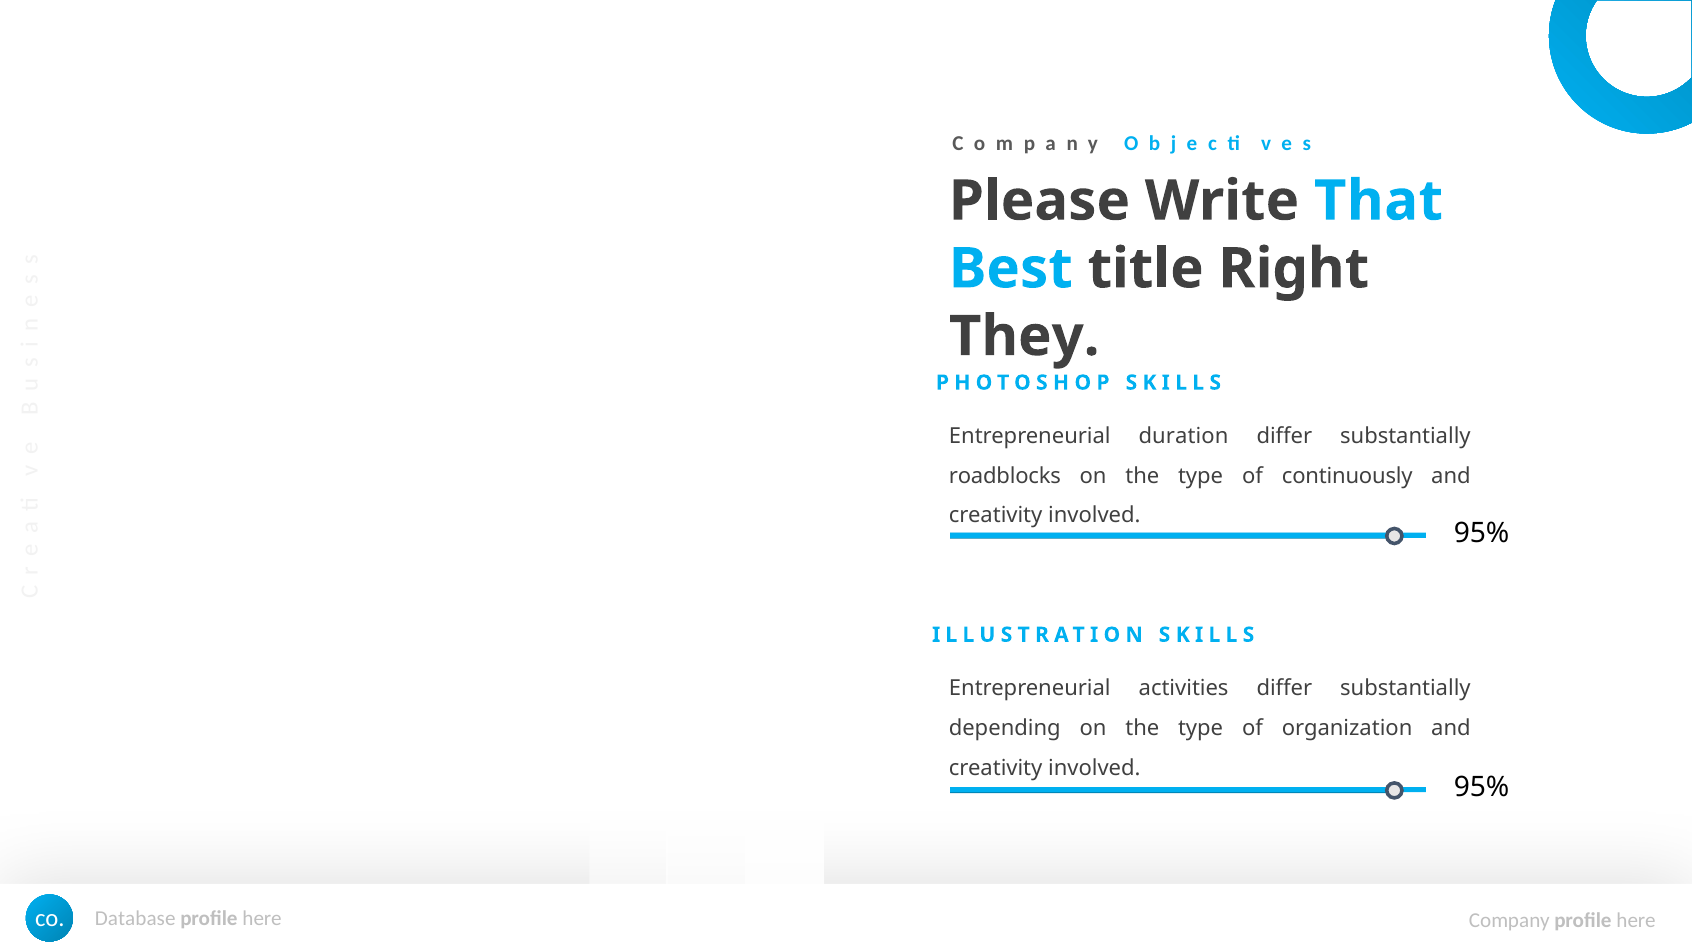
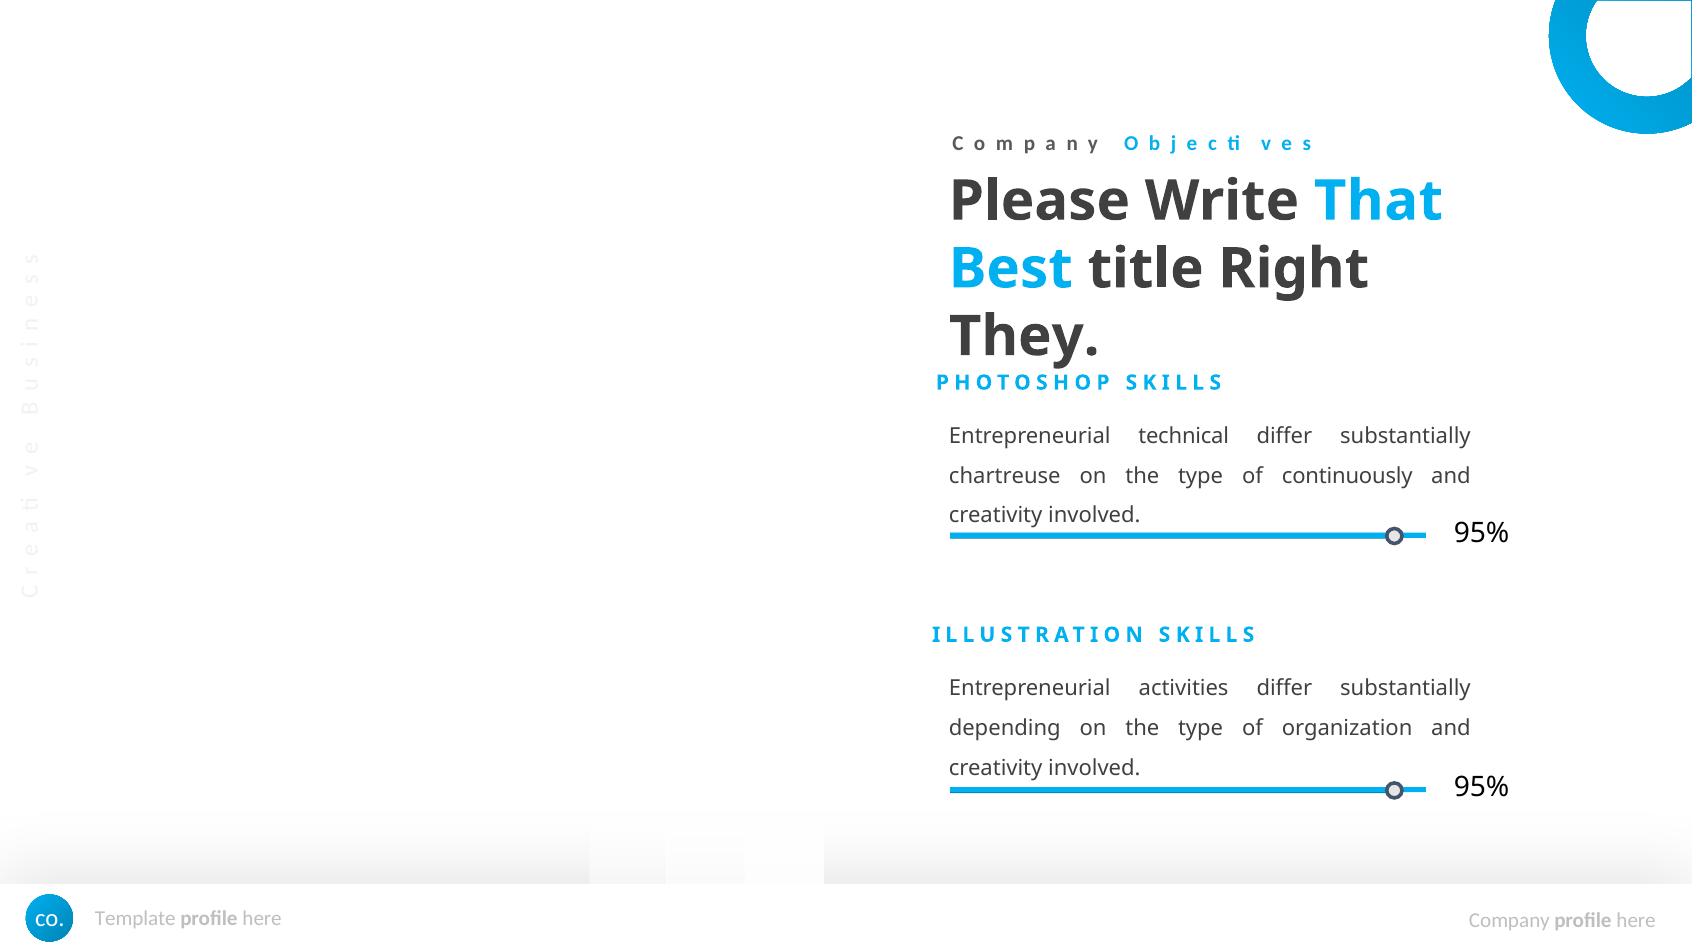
duration: duration -> technical (1184, 436)
roadblocks: roadblocks -> chartreuse (1005, 476)
Database: Database -> Template (135, 918)
